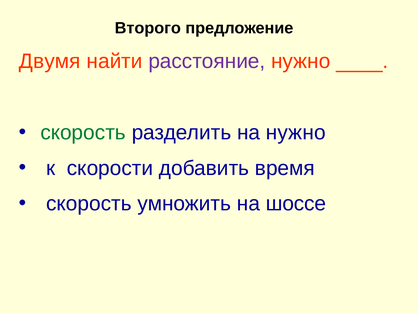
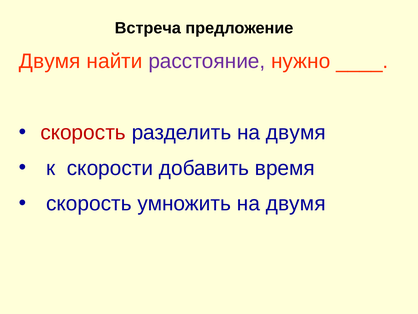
Второго: Второго -> Встреча (148, 28)
скорость colour: green -> red (83, 132)
разделить на нужно: нужно -> двумя (296, 132)
умножить на шоссе: шоссе -> двумя (296, 203)
